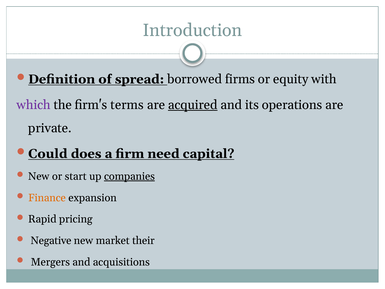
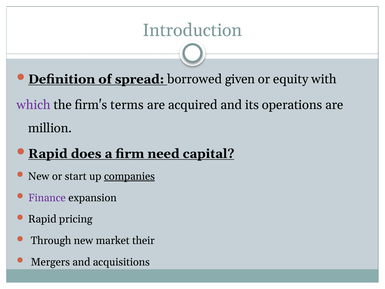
firms: firms -> given (240, 79)
acquired underline: present -> none (193, 105)
private: private -> million (50, 128)
Could: Could -> Rapid (48, 154)
Finance colour: orange -> purple (47, 198)
Negative: Negative -> Through (51, 240)
